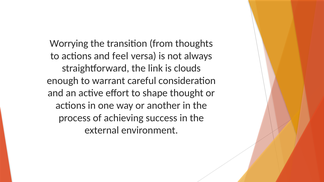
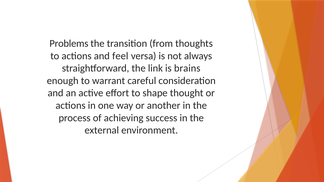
Worrying: Worrying -> Problems (69, 44)
clouds: clouds -> brains (187, 68)
